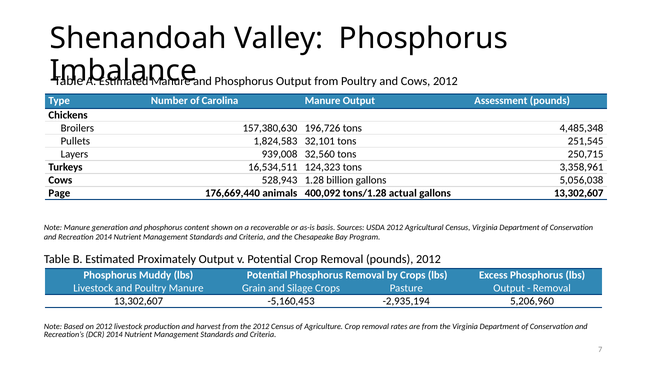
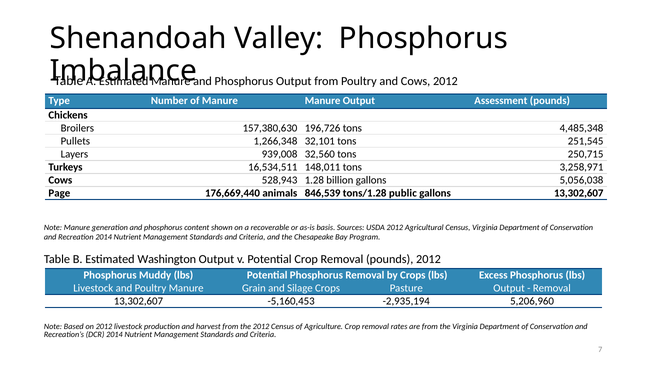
of Carolina: Carolina -> Manure (220, 101)
1,824,583: 1,824,583 -> 1,266,348 (275, 141)
124,323: 124,323 -> 148,011 (323, 168)
3,358,961: 3,358,961 -> 3,258,971 (582, 168)
400,092: 400,092 -> 846,539 (323, 194)
actual: actual -> public (403, 194)
Proximately: Proximately -> Washington (167, 260)
